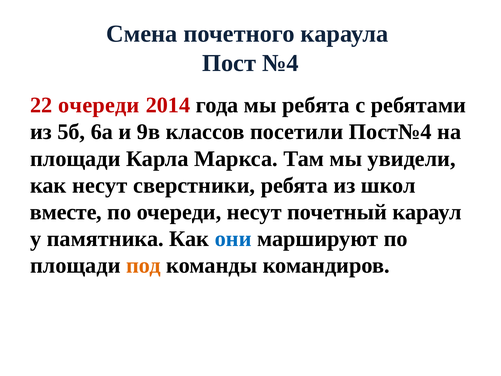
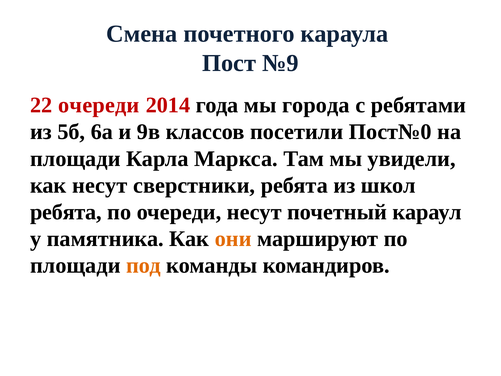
№4: №4 -> №9 (280, 63)
мы ребята: ребята -> города (316, 105)
Пост№4: Пост№4 -> Пост№0 (390, 132)
вместе: вместе -> ребята (66, 212)
они colour: blue -> orange (233, 239)
